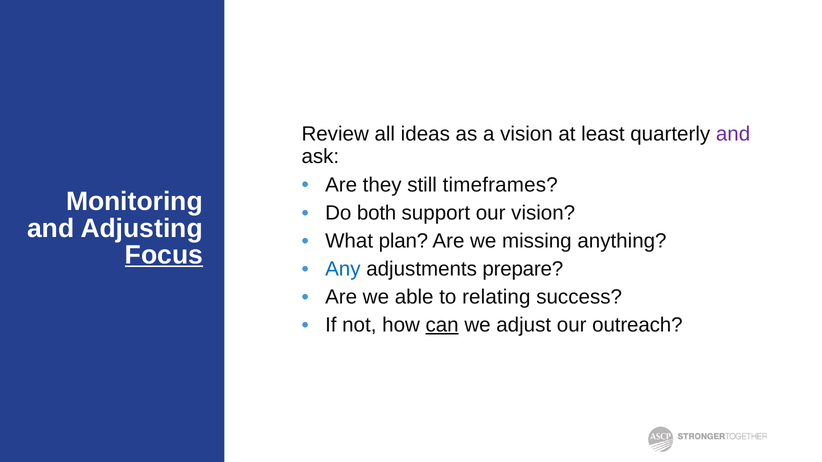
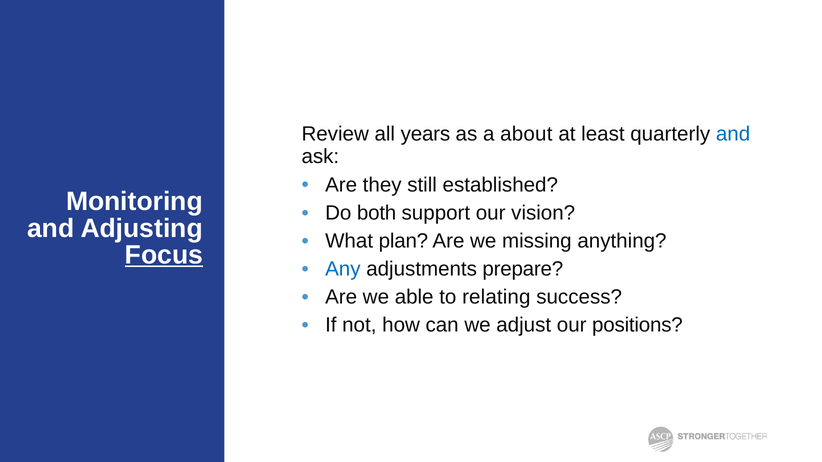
ideas: ideas -> years (425, 134)
a vision: vision -> about (526, 134)
and colour: purple -> blue (733, 134)
timeframes: timeframes -> established (500, 185)
can underline: present -> none (442, 325)
outreach: outreach -> positions (637, 325)
